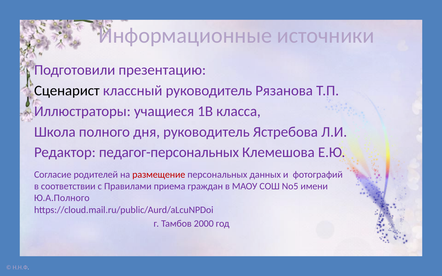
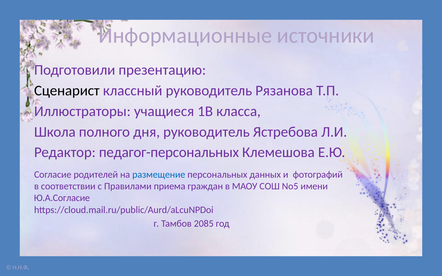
размещение colour: red -> blue (159, 175)
Ю.А.Полного: Ю.А.Полного -> Ю.А.Согласие (62, 198)
2000: 2000 -> 2085 (204, 224)
